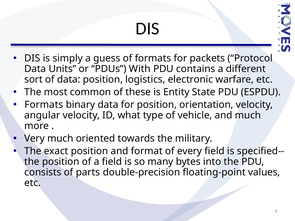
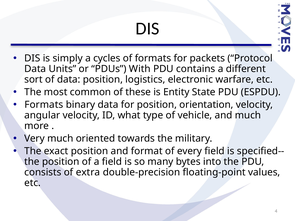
guess: guess -> cycles (107, 58)
parts: parts -> extra (88, 172)
